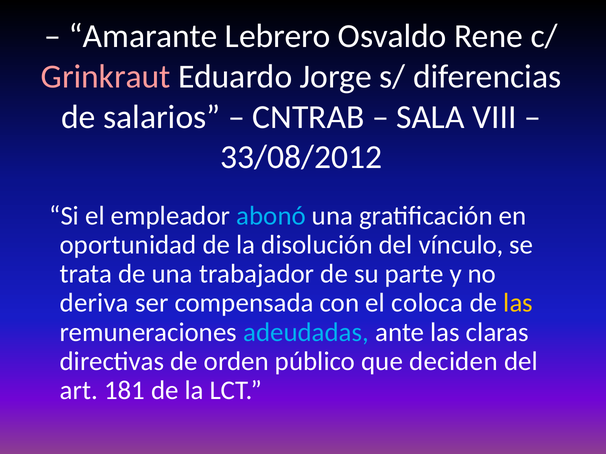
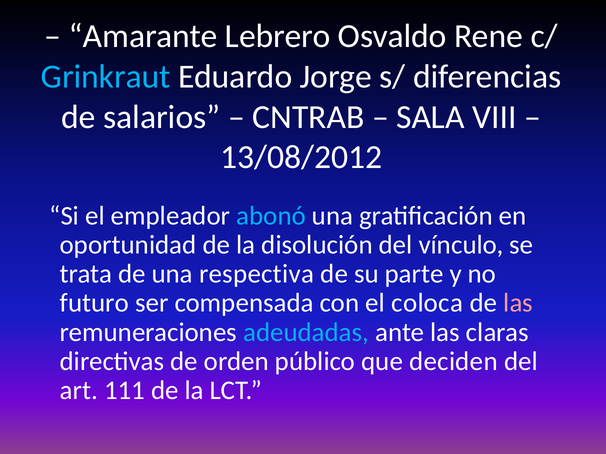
Grinkraut colour: pink -> light blue (106, 77)
33/08/2012: 33/08/2012 -> 13/08/2012 (301, 157)
trabajador: trabajador -> respectiva (257, 274)
deriva: deriva -> futuro (94, 303)
las colour: yellow -> pink (518, 303)
181: 181 -> 111 (125, 391)
